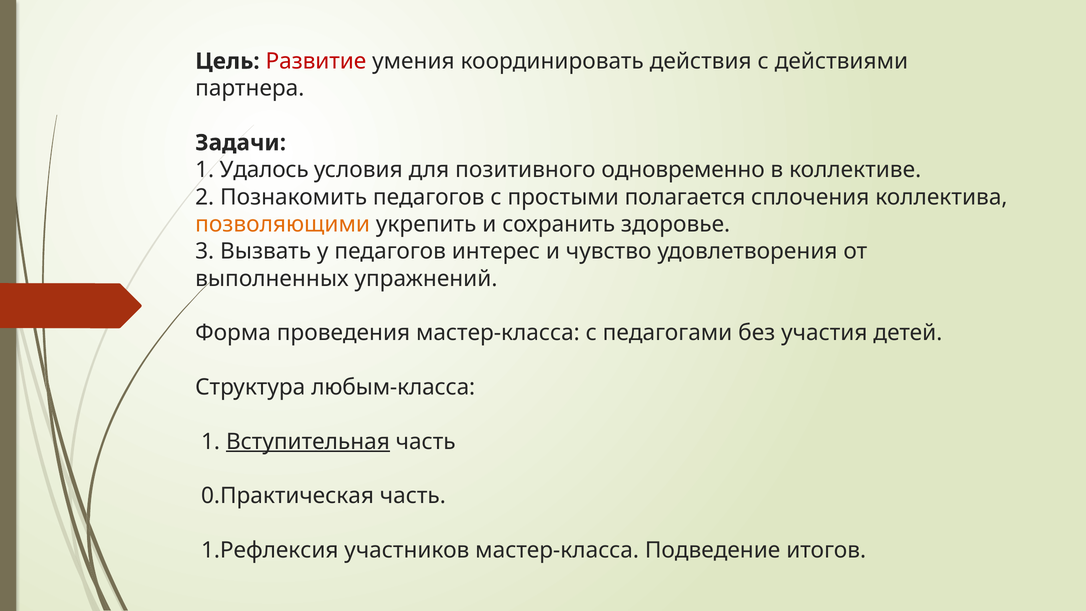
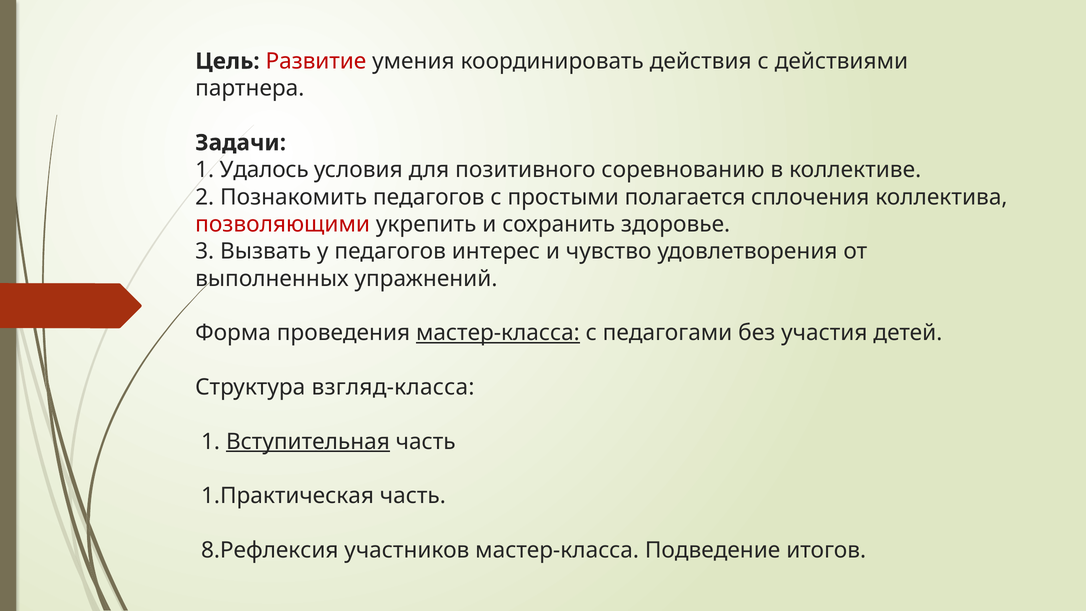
одновременно: одновременно -> соревнованию (683, 170)
позволяющими colour: orange -> red (283, 224)
мастер-класса underline: none -> present (498, 333)
любым-класса: любым-класса -> взгляд-класса (393, 387)
0.Практическая: 0.Практическая -> 1.Практическая (287, 496)
1.Рефлексия: 1.Рефлексия -> 8.Рефлексия (270, 550)
